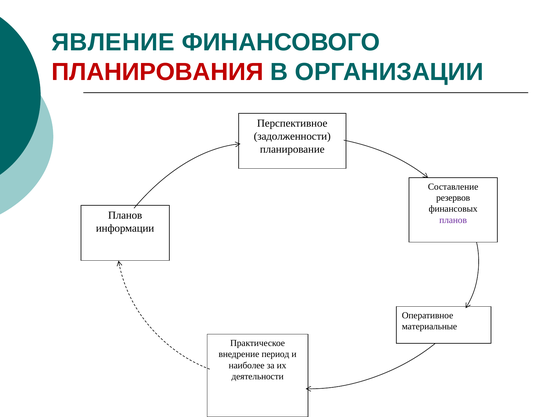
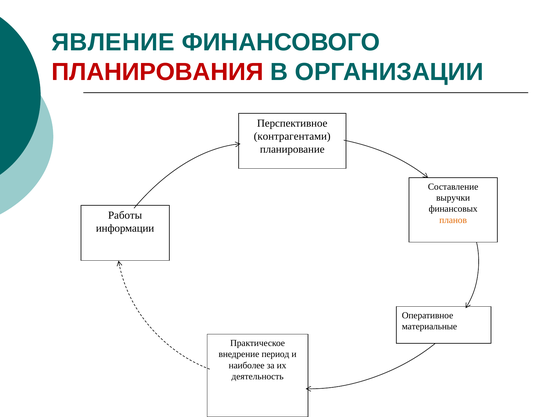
задолженности: задолженности -> контрагентами (292, 136)
резервов: резервов -> выручки (453, 198)
Планов: Планов -> Работы (125, 215)
планов colour: purple -> orange (453, 220)
деятельности: деятельности -> деятельность (258, 376)
